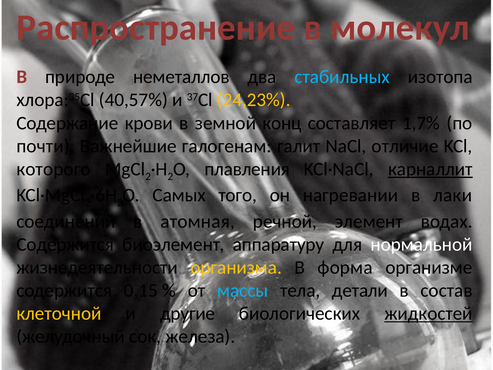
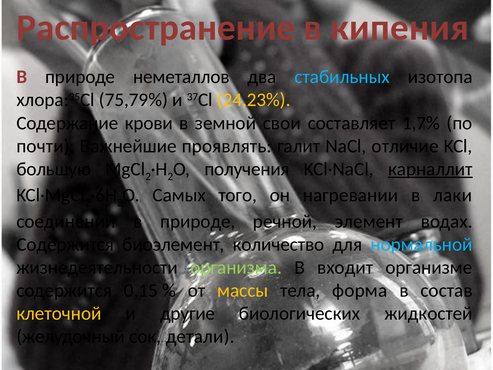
молекул: молекул -> кипения (400, 27)
40,57%: 40,57% -> 75,79% (133, 100)
конц: конц -> свои (282, 123)
галогенам: галогенам -> проявлять (227, 146)
которого: которого -> большую (54, 169)
плавления: плавления -> получения (247, 169)
соединений в атомная: атомная -> природе (198, 221)
аппаратуру: аппаратуру -> количество (279, 244)
нормальной colour: white -> light blue (422, 244)
организма colour: yellow -> light green (236, 267)
форма: форма -> входит (345, 267)
массы colour: light blue -> yellow (243, 290)
детали: детали -> форма (360, 290)
жидкостей underline: present -> none (429, 313)
железа: железа -> детали (200, 336)
